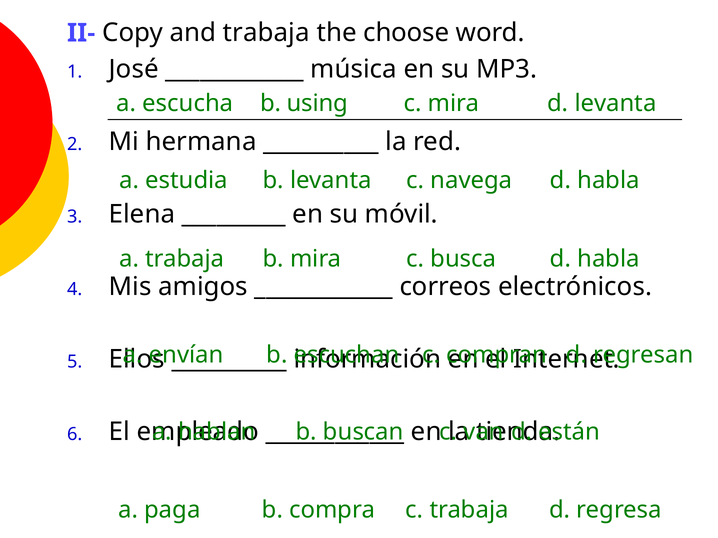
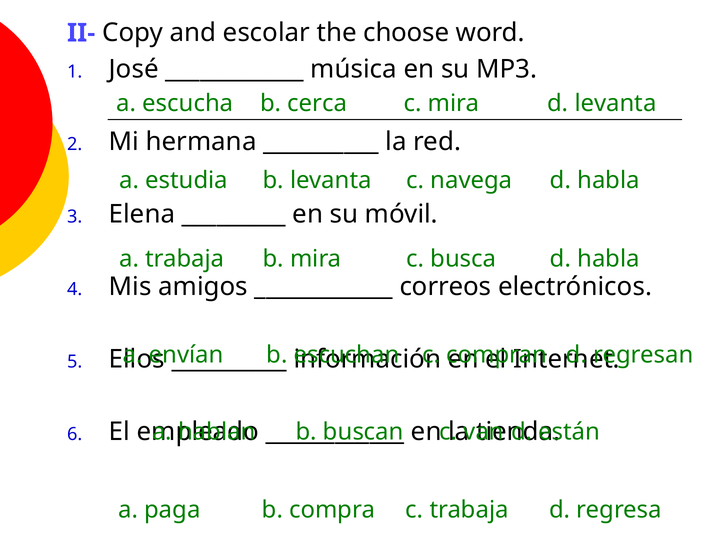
and trabaja: trabaja -> escolar (266, 33)
using: using -> cerca (317, 103)
